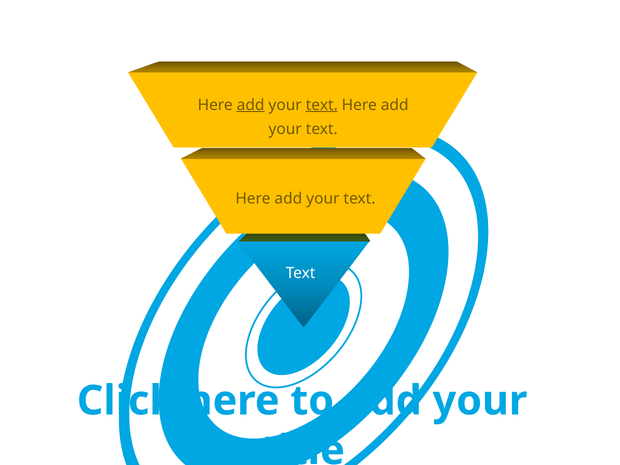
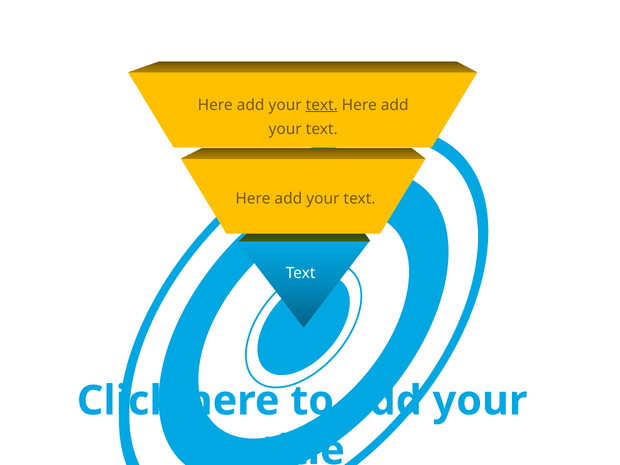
add underline: present -> none (251, 105)
